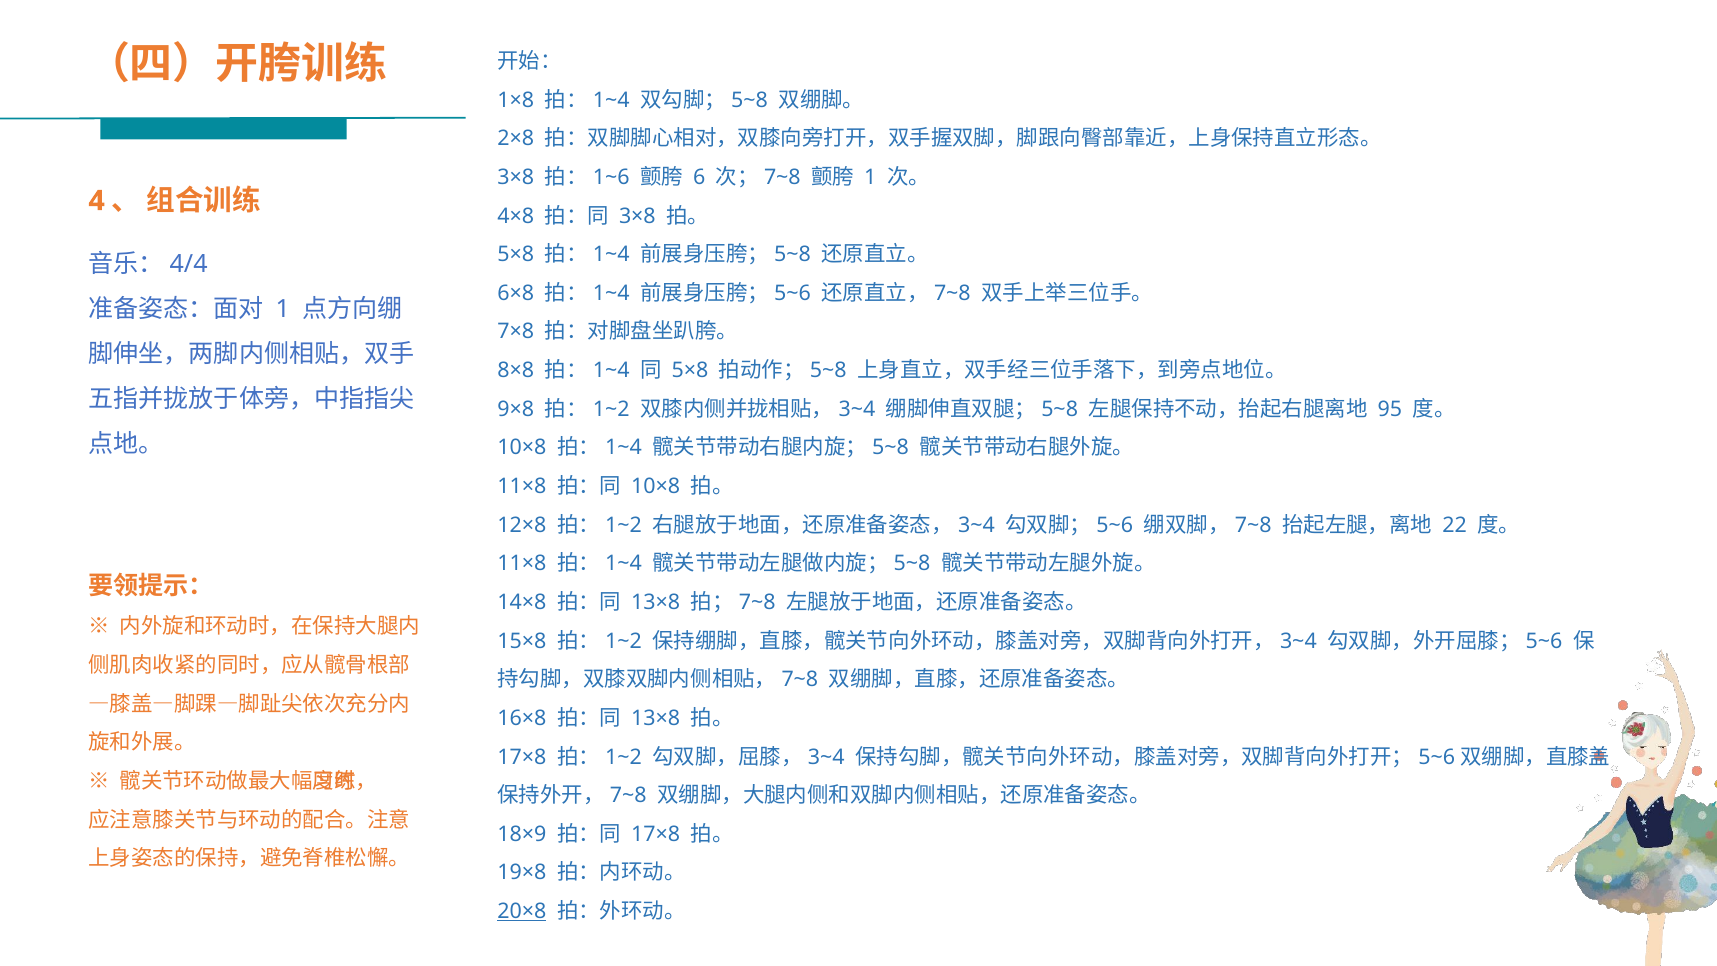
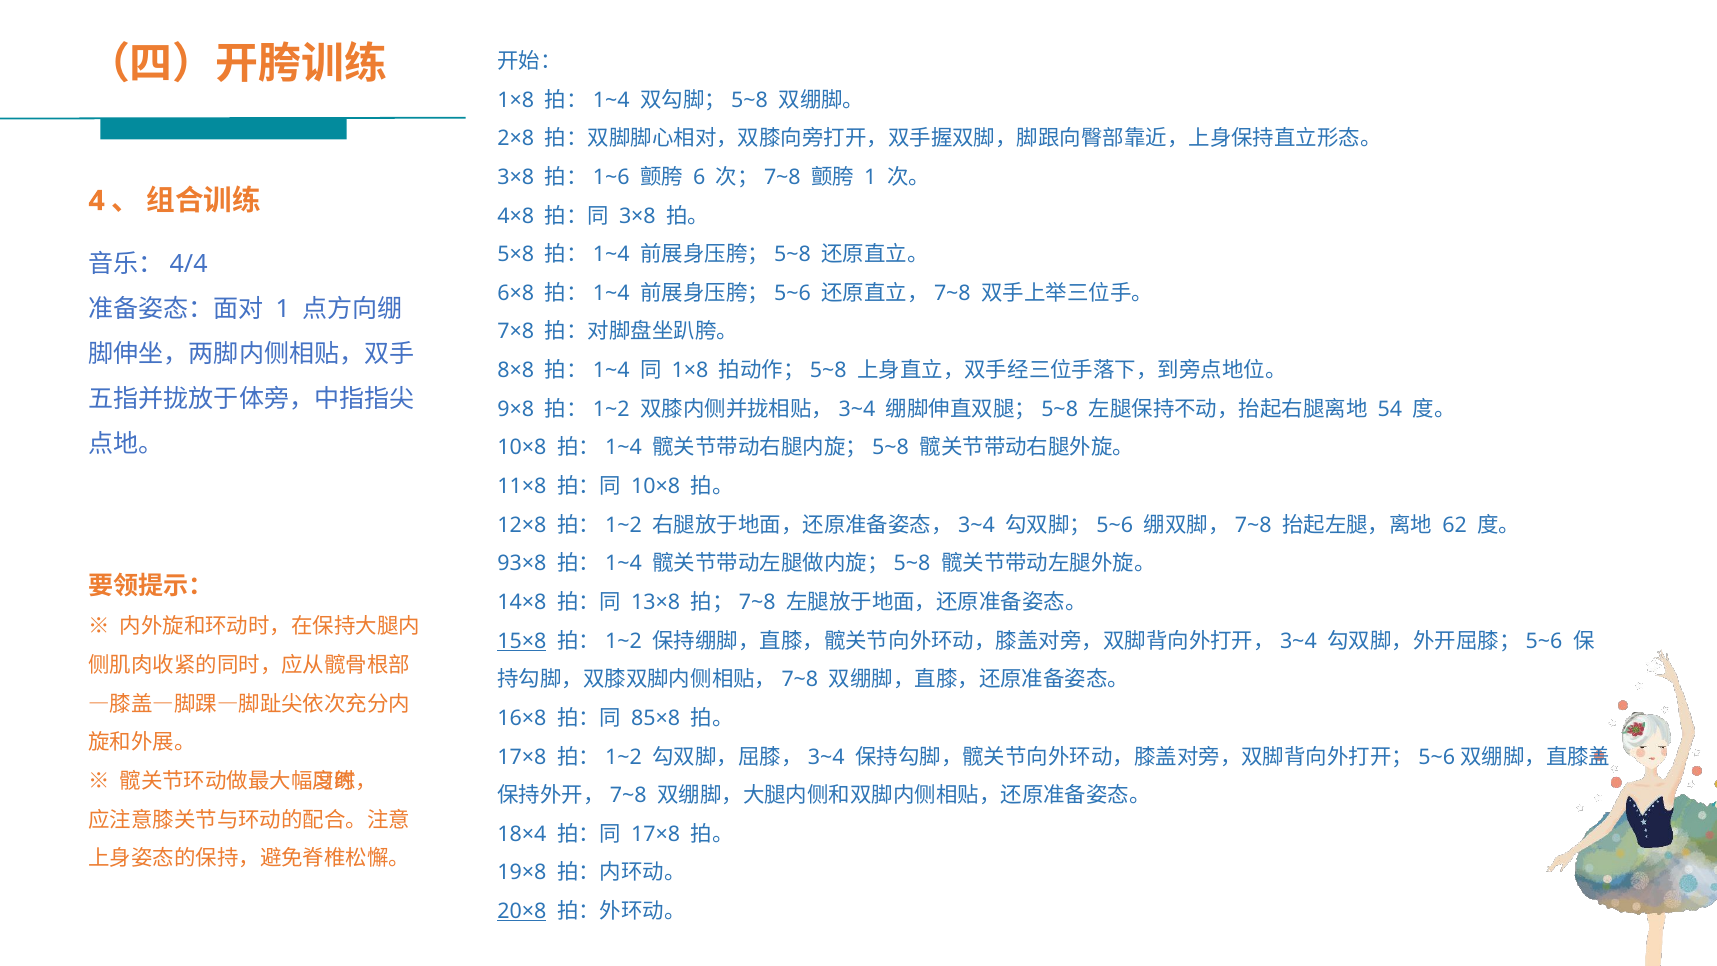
5×8: 5×8 -> 1×8 (690, 370)
95: 95 -> 54 (1390, 409)
22: 22 -> 62 (1455, 525)
11×8: 11×8 -> 93×8 (522, 564)
15×8 underline: none -> present (522, 641)
13×8: 13×8 -> 85×8 (656, 718)
18×9: 18×9 -> 18×4 (522, 834)
